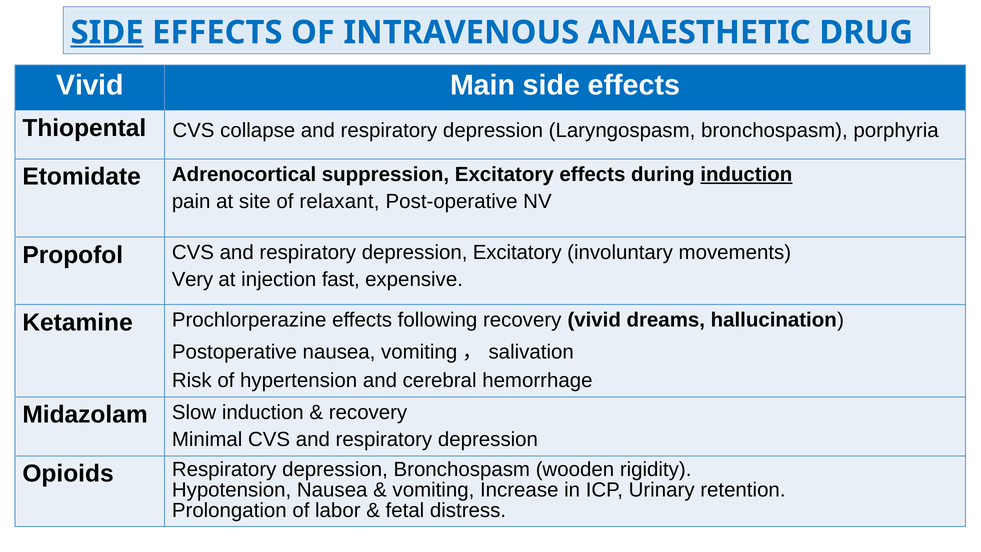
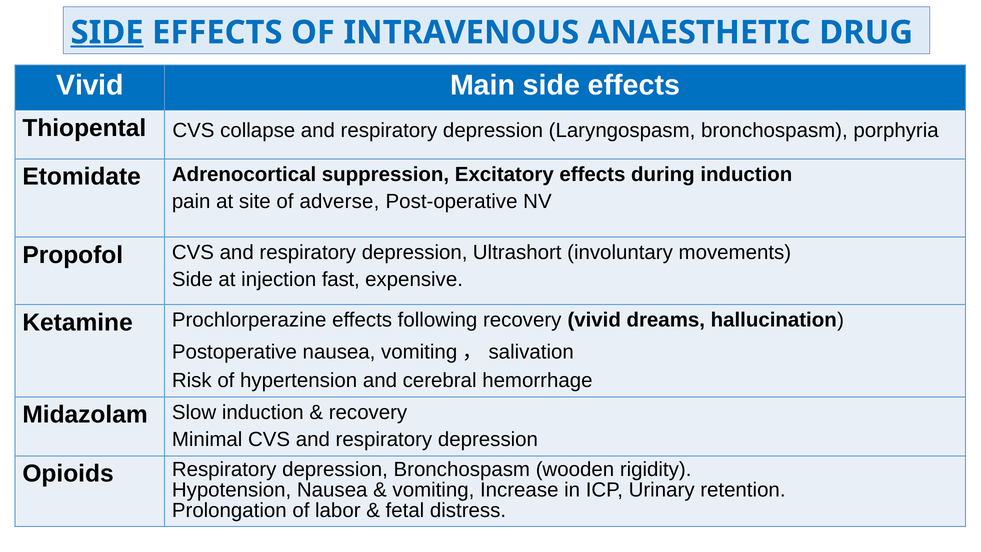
induction underline: present -> none (746, 174)
relaxant: relaxant -> adverse (339, 201)
depression Excitatory: Excitatory -> Ultrashort (517, 252)
Very: Very -> Side (192, 279)
